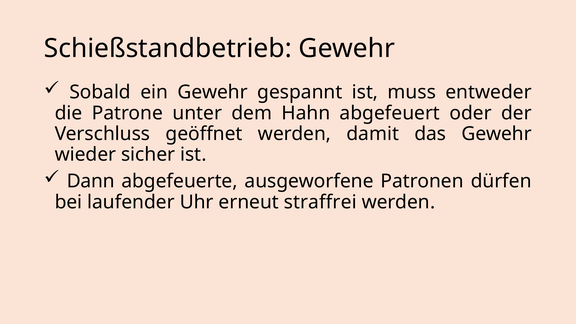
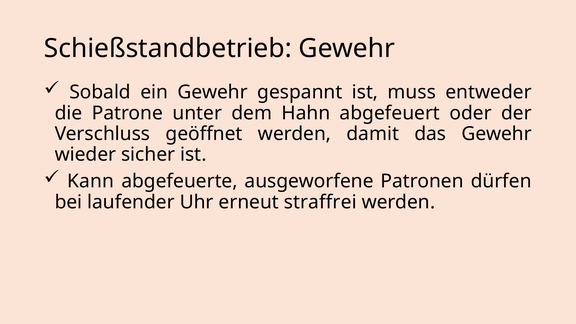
Dann: Dann -> Kann (90, 181)
